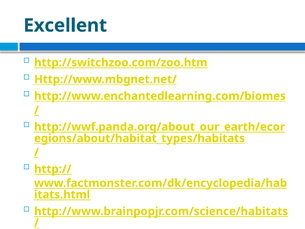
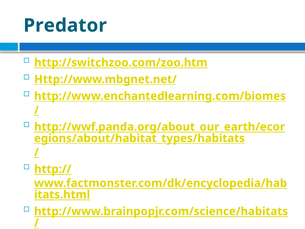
Excellent: Excellent -> Predator (65, 25)
